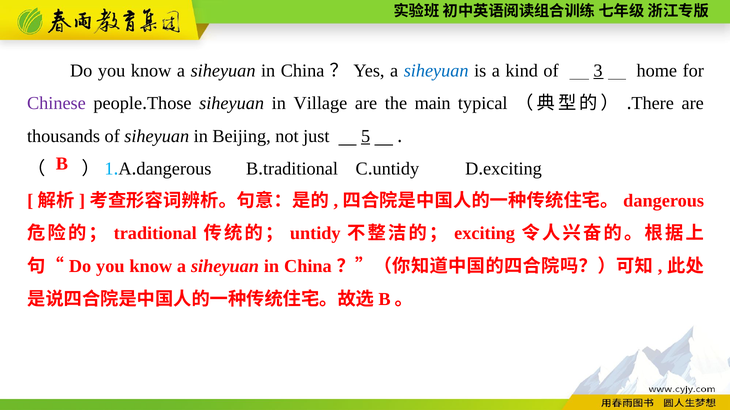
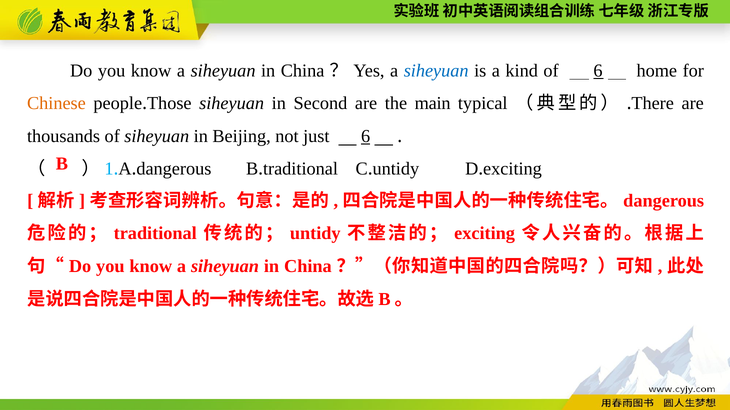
of 3: 3 -> 6 (598, 71)
Chinese colour: purple -> orange (56, 103)
Village: Village -> Second (320, 103)
just 5: 5 -> 6 (366, 136)
